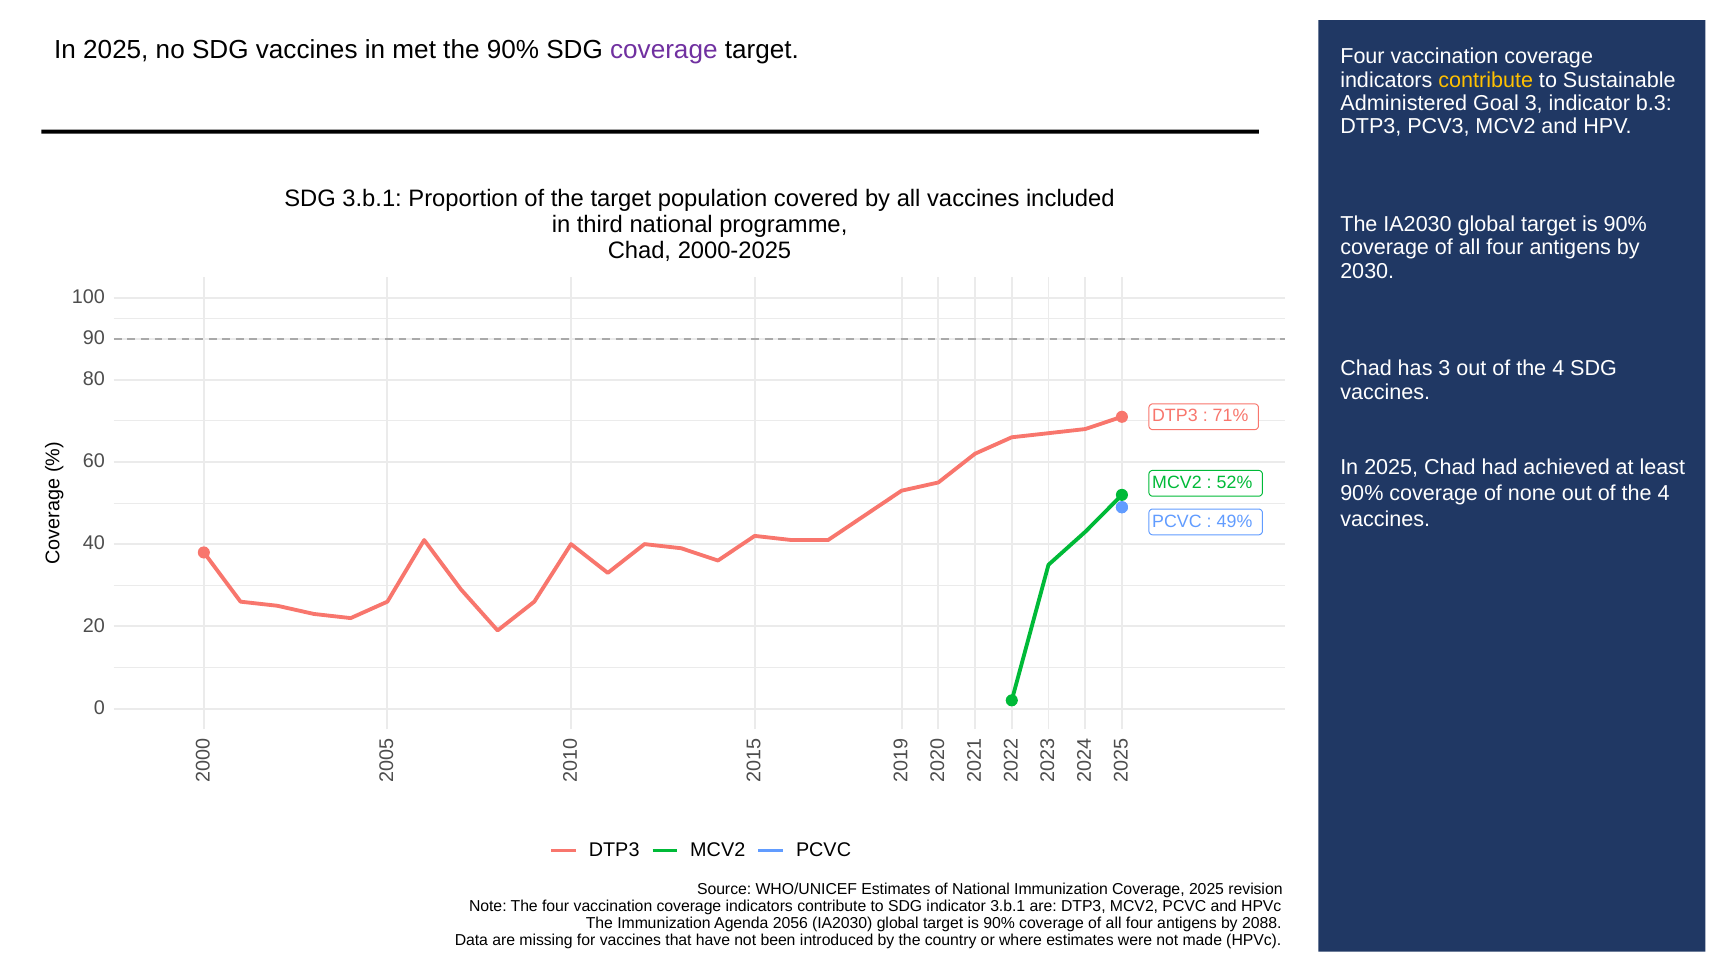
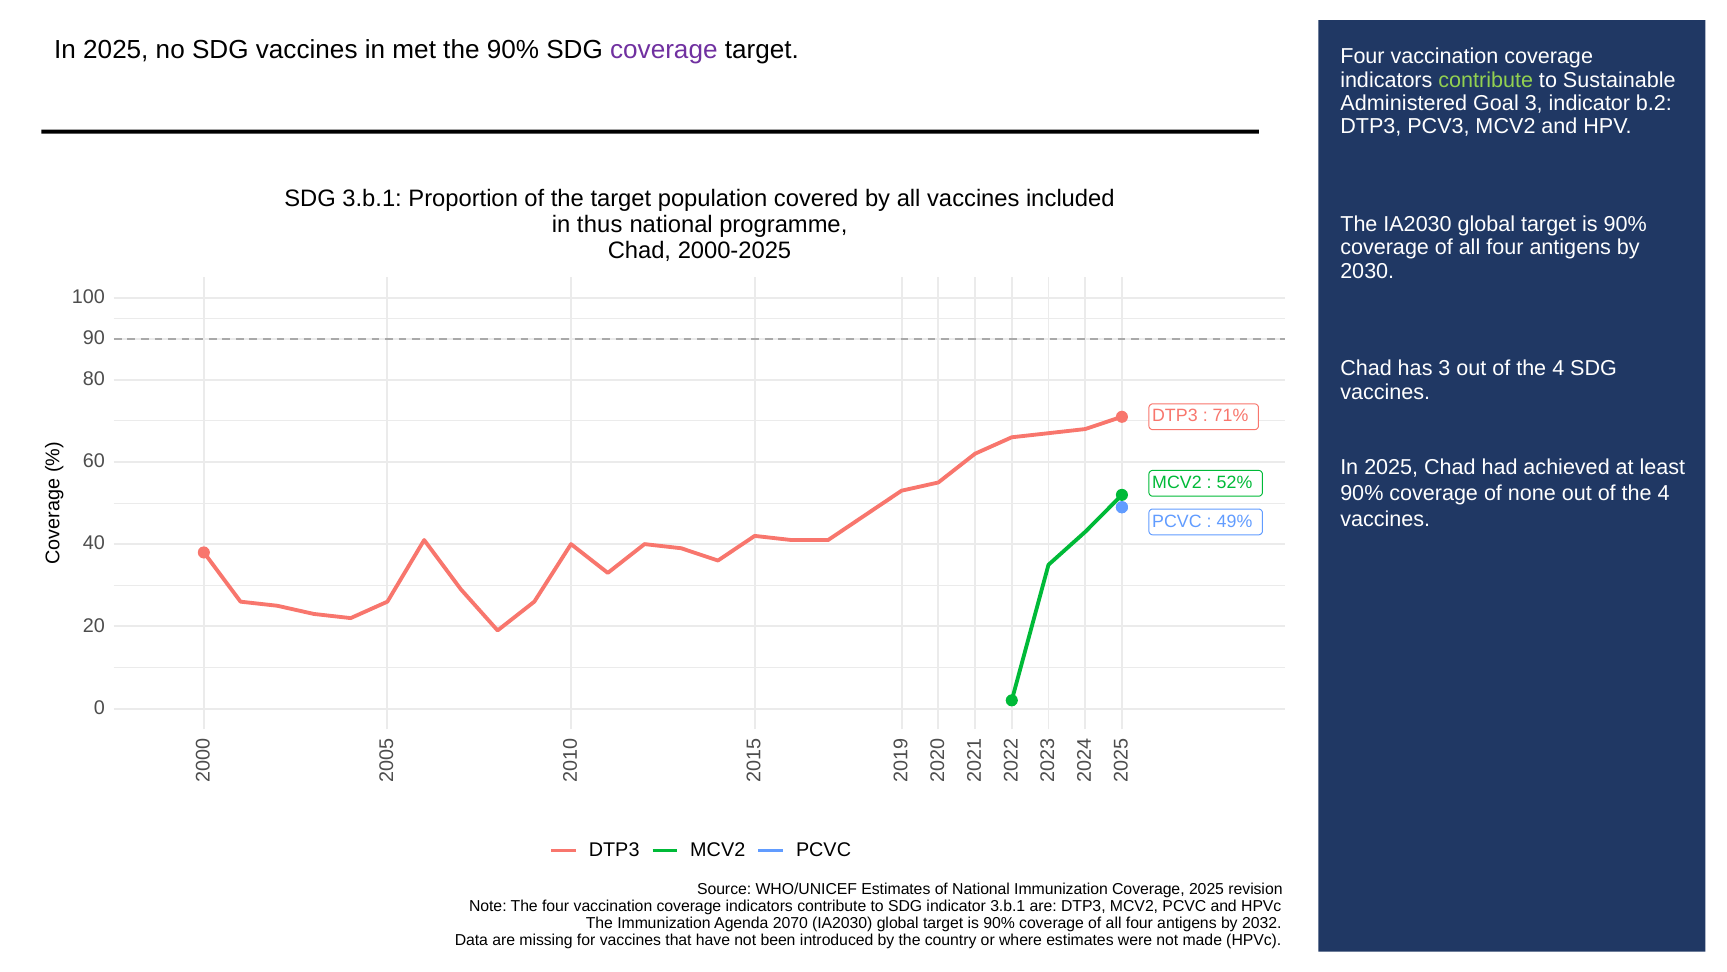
contribute colour: yellow -> light green (1486, 80)
b.3: b.3 -> b.2 (1654, 103)
third: third -> thus (600, 225)
2056: 2056 -> 2070 (790, 923)
2088: 2088 -> 2032 (1262, 923)
